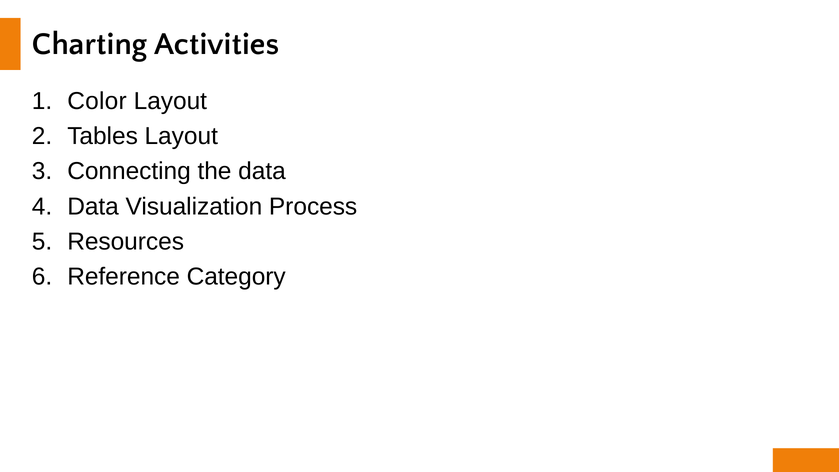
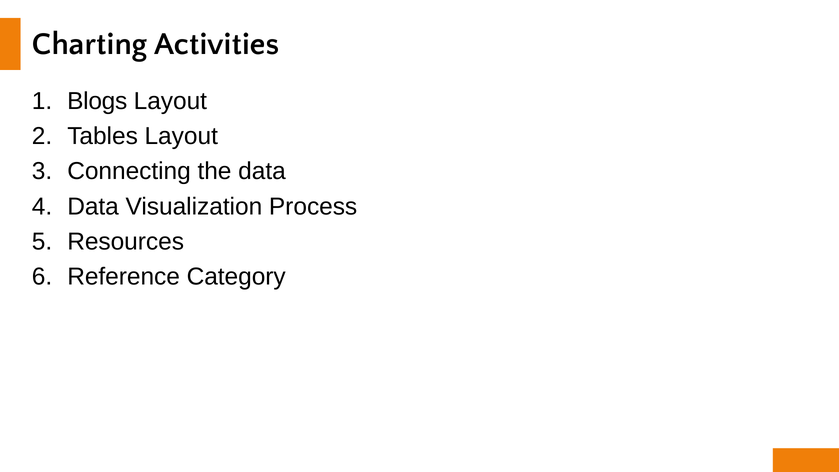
Color: Color -> Blogs (97, 101)
